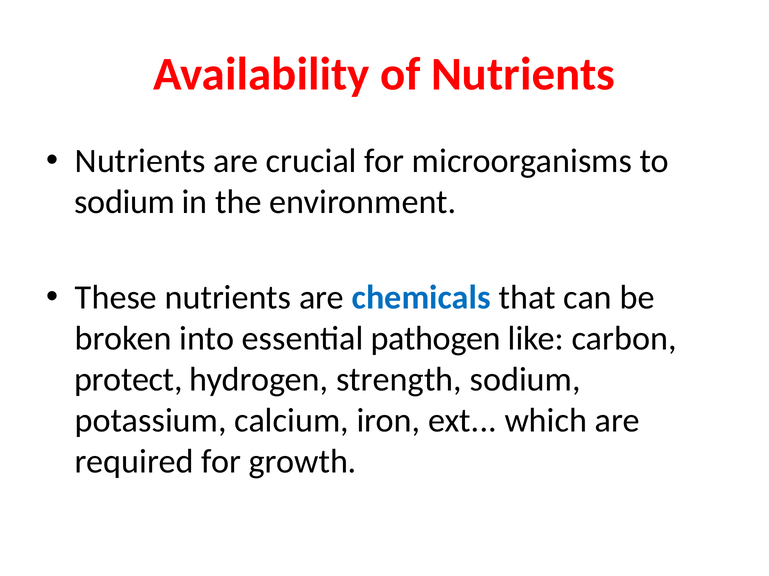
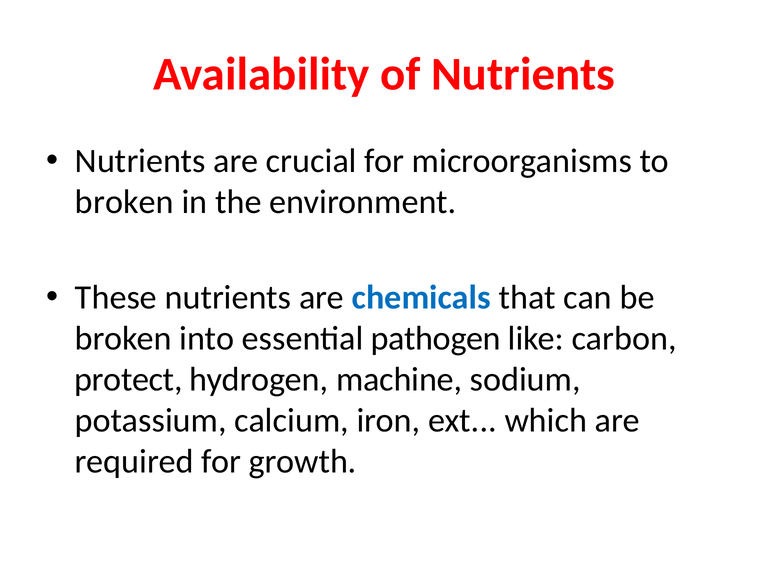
sodium: sodium -> broken (124, 202)
strength: strength -> machine (399, 380)
